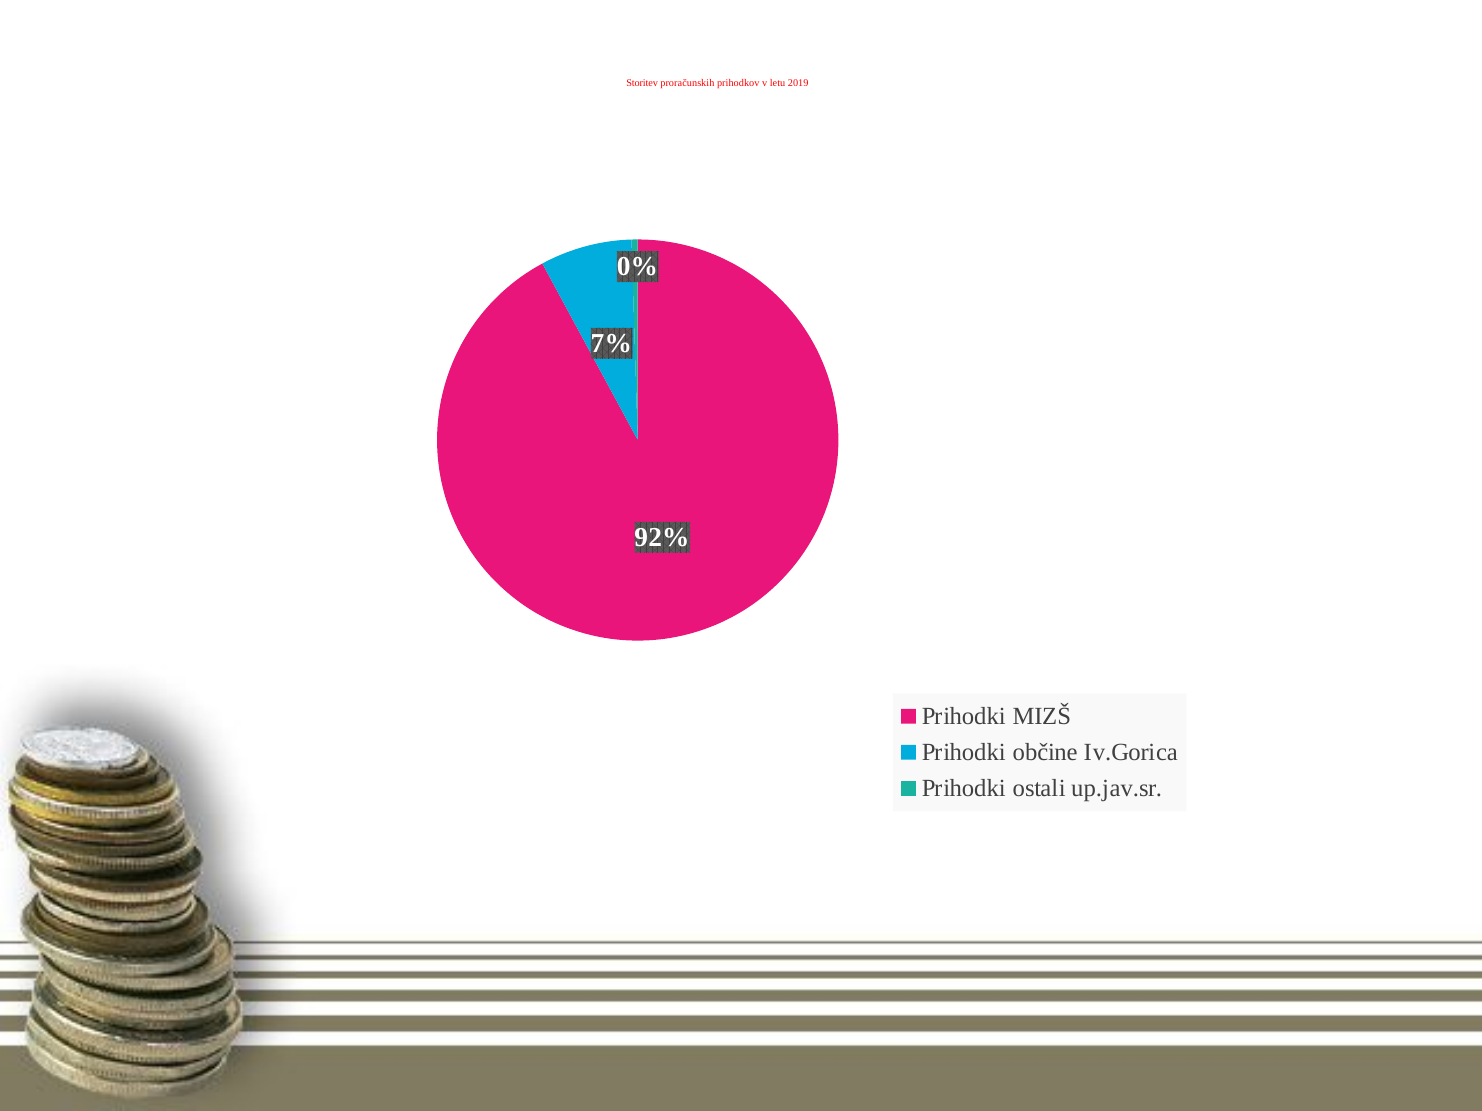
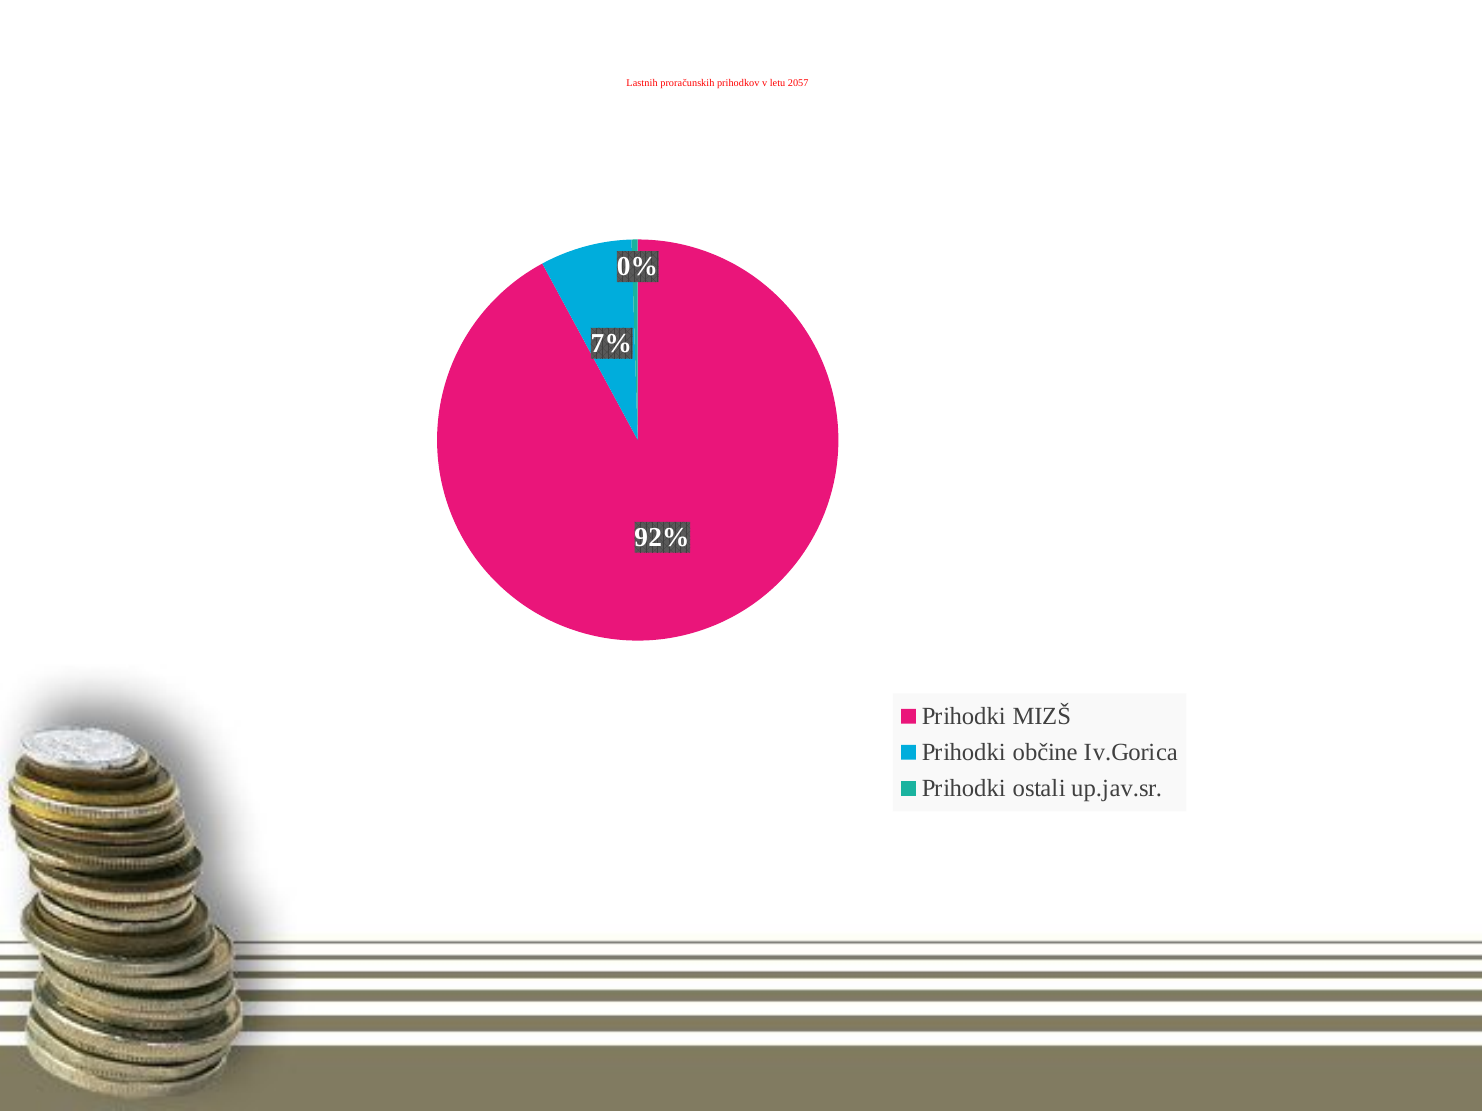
Storitev: Storitev -> Lastnih (642, 83)
2019: 2019 -> 2057 (798, 83)
